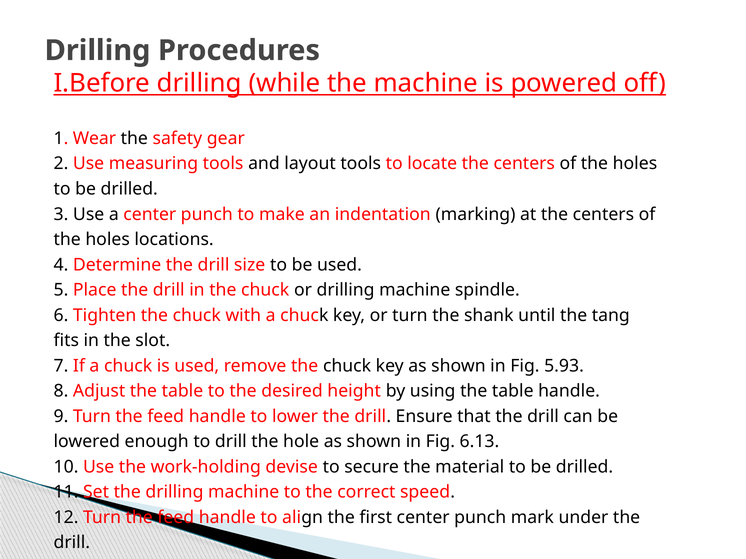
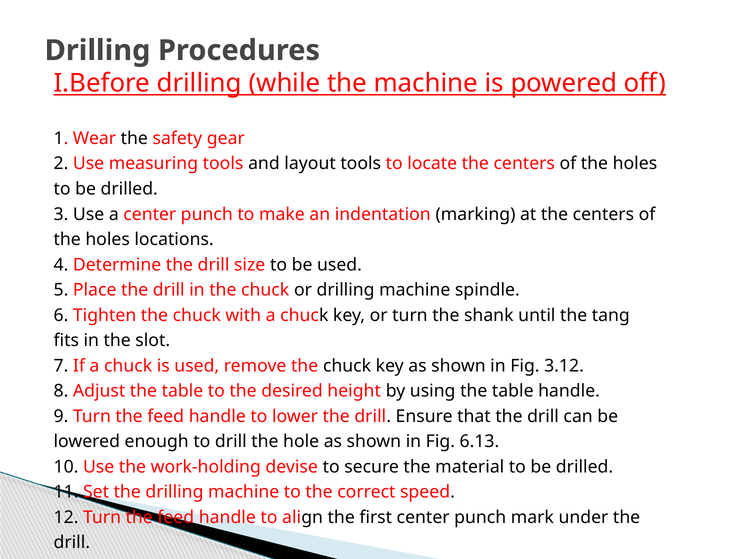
5.93: 5.93 -> 3.12 (564, 366)
